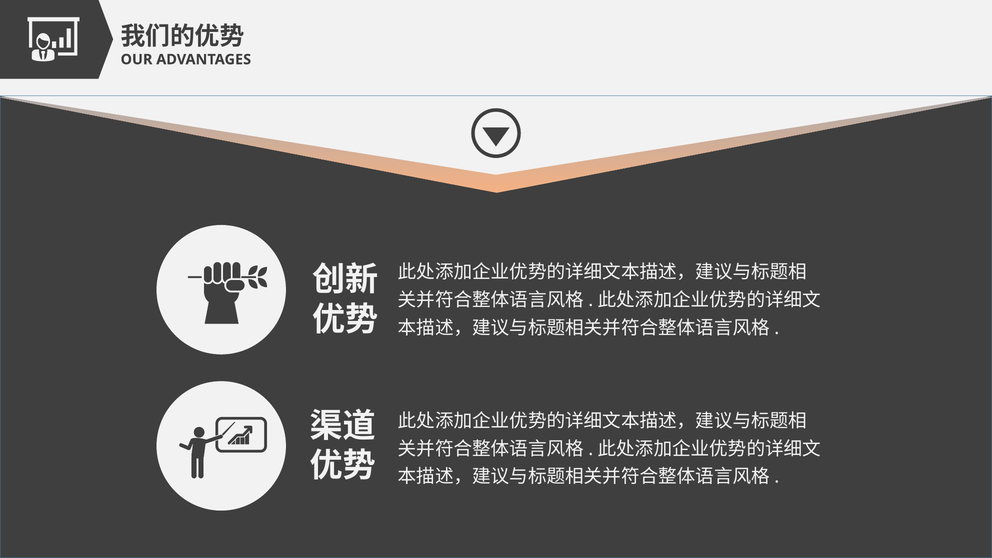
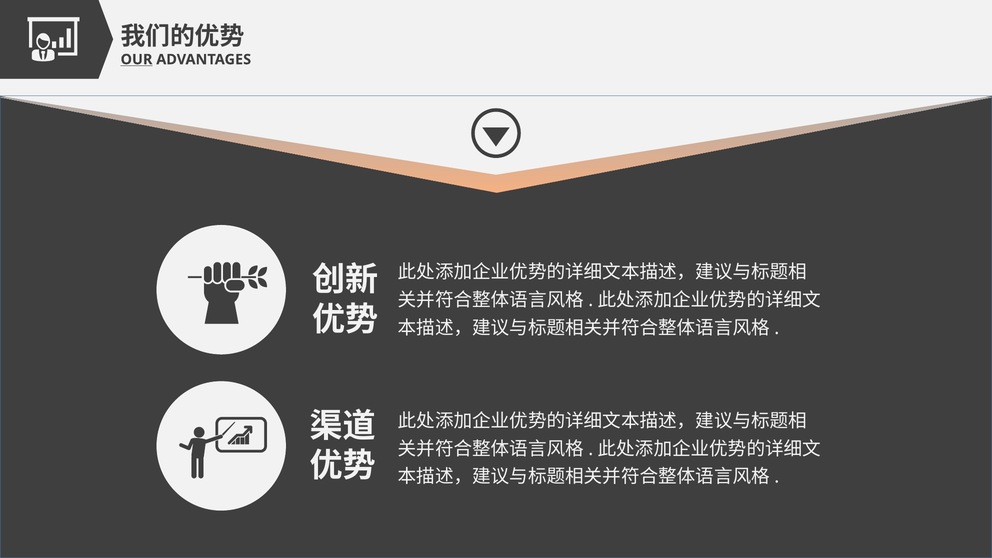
OUR underline: none -> present (137, 59)
